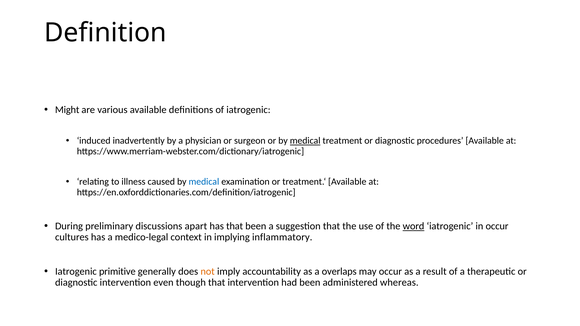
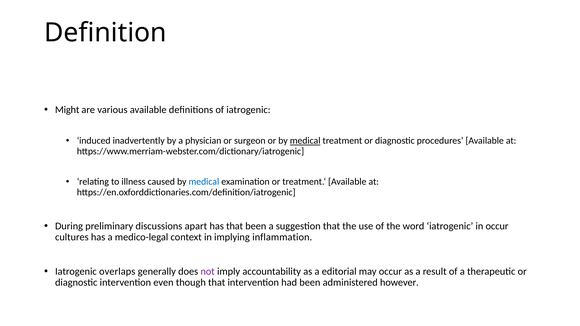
word underline: present -> none (414, 226)
inflammatory: inflammatory -> inflammation (282, 237)
primitive: primitive -> overlaps (117, 272)
not colour: orange -> purple (208, 272)
overlaps: overlaps -> editorial (339, 272)
whereas: whereas -> however (399, 283)
